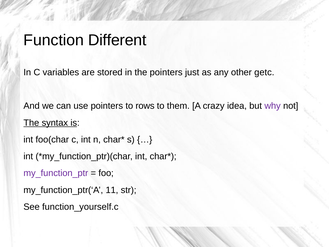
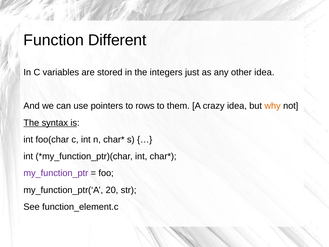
the pointers: pointers -> integers (166, 72)
other getc: getc -> idea (264, 72)
why colour: purple -> orange (273, 106)
11: 11 -> 20 (112, 190)
function_yourself.c: function_yourself.c -> function_element.c (80, 207)
